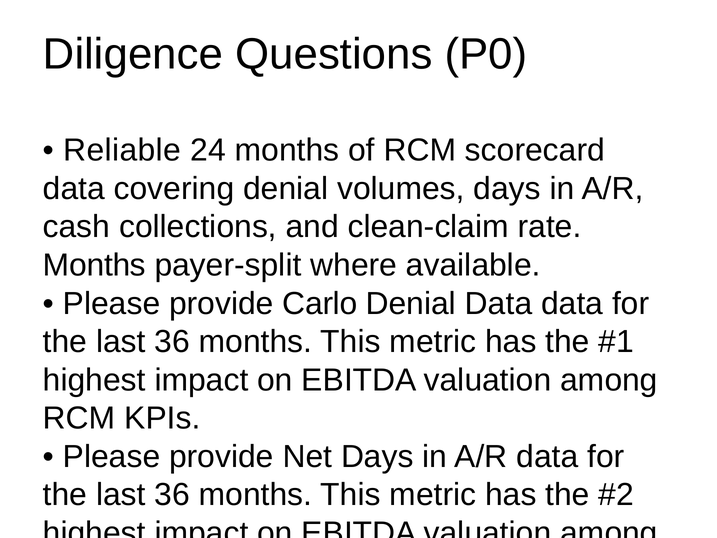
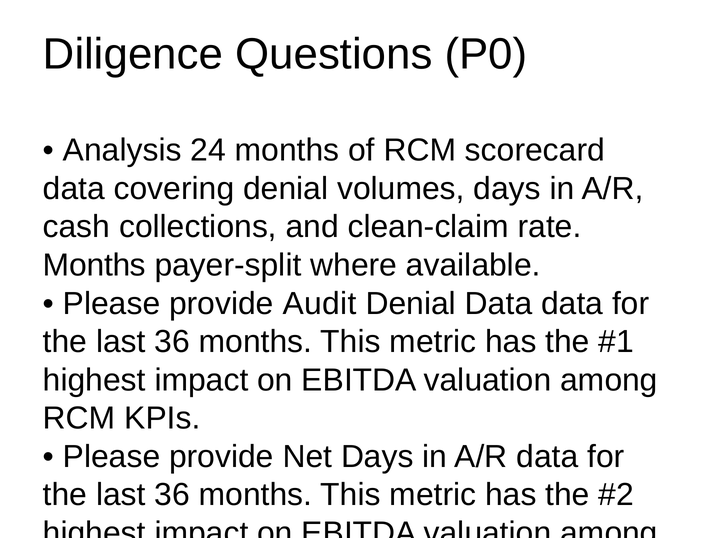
Reliable: Reliable -> Analysis (122, 150)
Carlo: Carlo -> Audit (320, 303)
